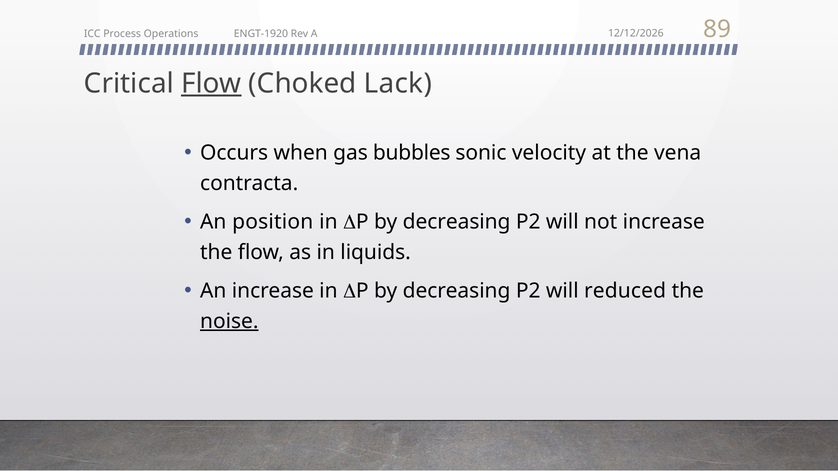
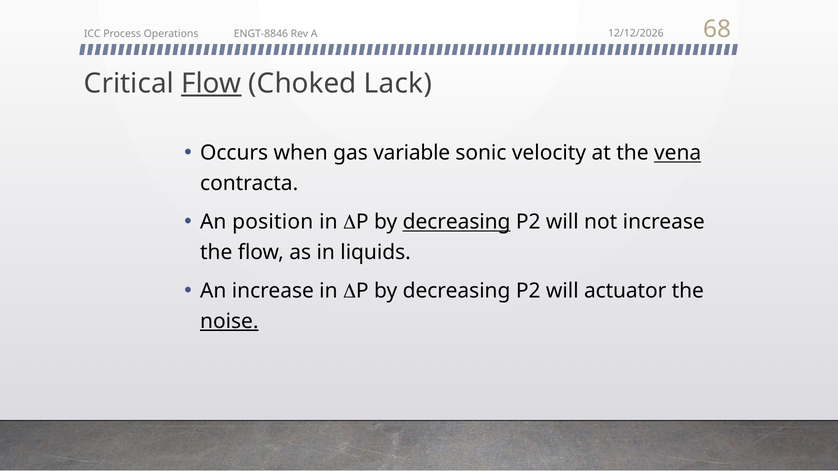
ENGT-1920: ENGT-1920 -> ENGT-8846 (261, 34)
89: 89 -> 68 (717, 29)
bubbles: bubbles -> variable (412, 153)
vena underline: none -> present (678, 153)
decreasing underline: none -> present (457, 222)
reduced: reduced -> actuator (625, 291)
